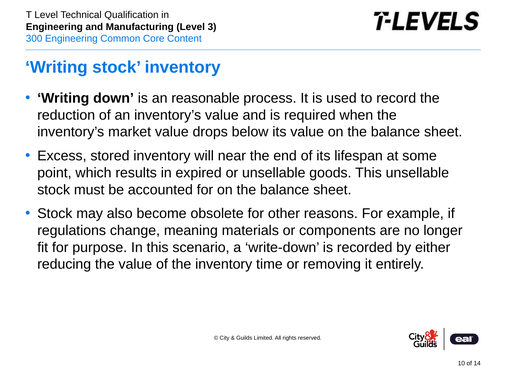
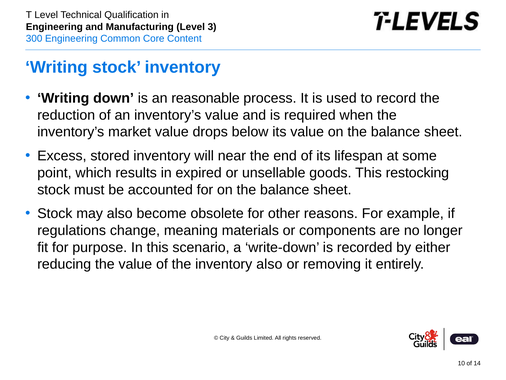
This unsellable: unsellable -> restocking (417, 173)
inventory time: time -> also (269, 264)
